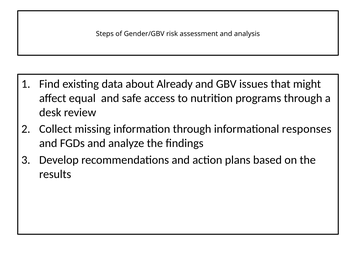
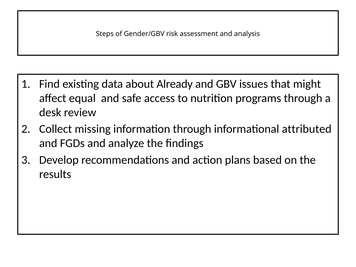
responses: responses -> attributed (307, 129)
